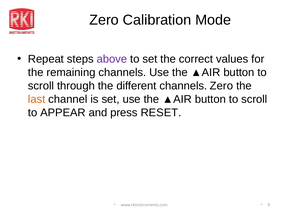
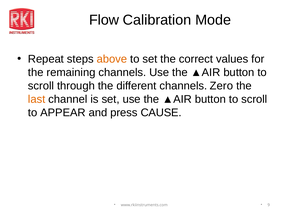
Zero: Zero -> Flow (104, 20)
above colour: purple -> orange (112, 59)
RESET: RESET -> CAUSE (161, 113)
